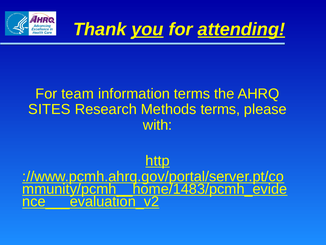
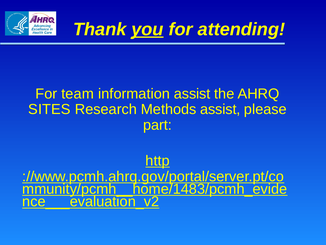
attending underline: present -> none (241, 29)
information terms: terms -> assist (192, 94)
Methods terms: terms -> assist (220, 109)
with: with -> part (158, 125)
